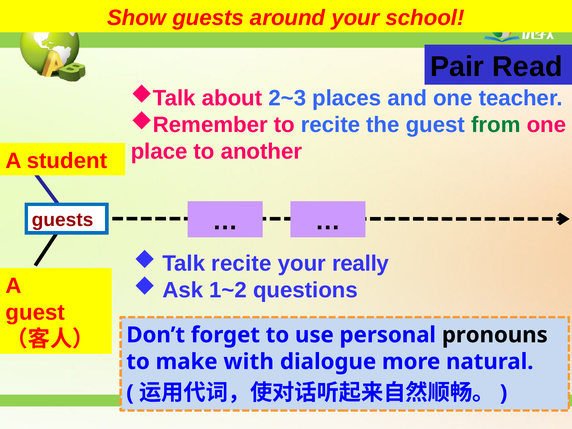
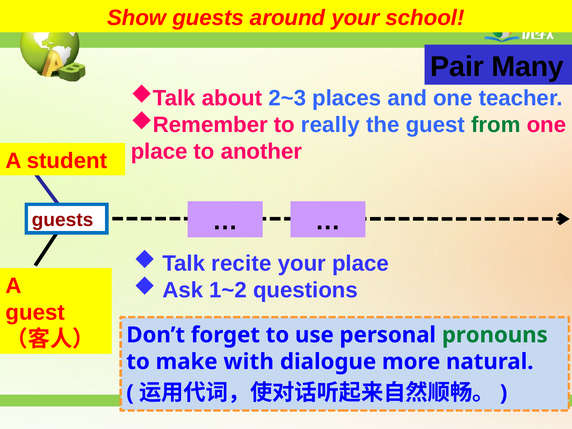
Read: Read -> Many (528, 67)
to recite: recite -> really (330, 125)
your really: really -> place (360, 263)
pronouns colour: black -> green (495, 335)
